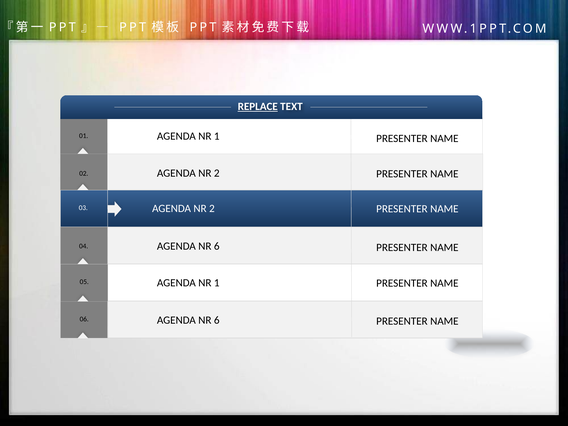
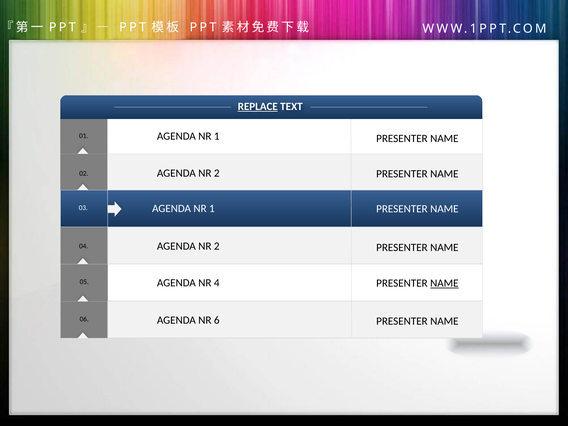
2: 2 -> 1 (212, 209)
6: 6 -> 2 (217, 246)
1: 1 -> 4 (217, 283)
NAME underline: none -> present (444, 283)
